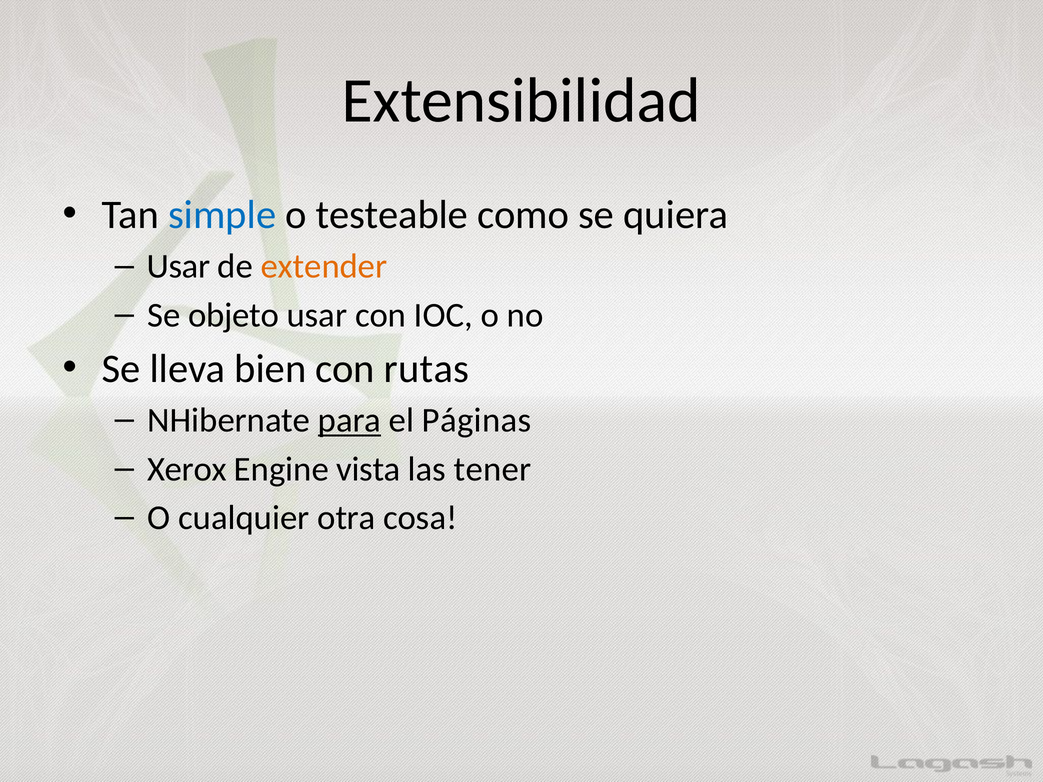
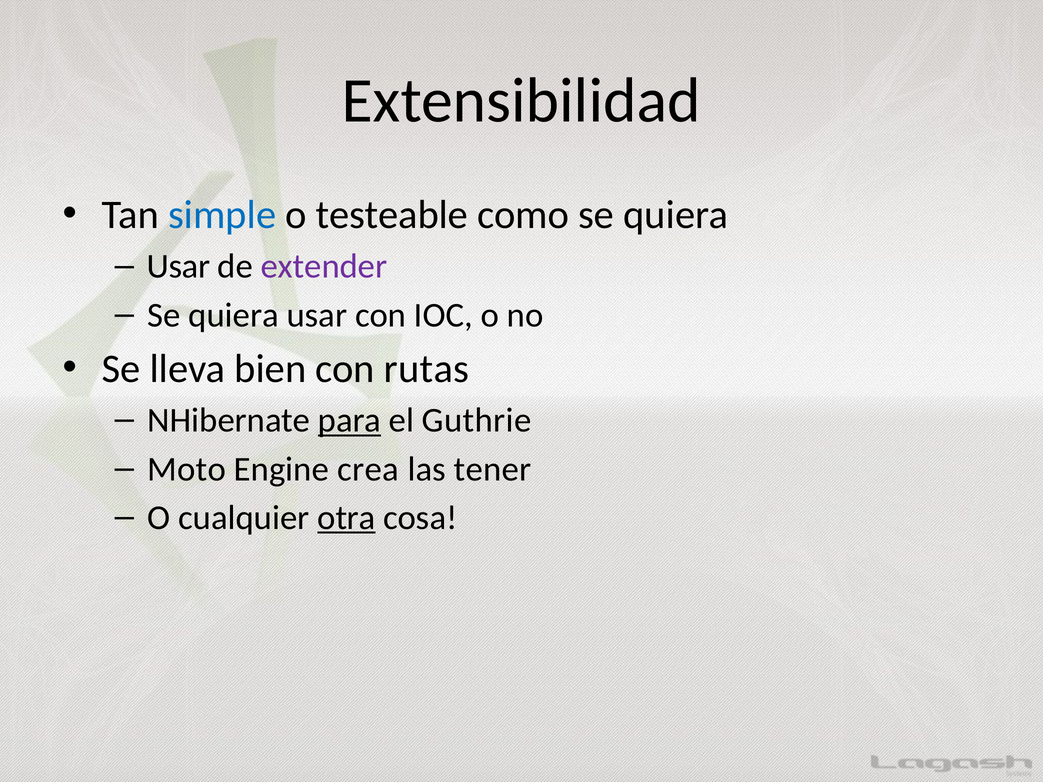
extender colour: orange -> purple (324, 267)
objeto: objeto -> quiera (234, 315)
Páginas: Páginas -> Guthrie (477, 421)
Xerox: Xerox -> Moto (187, 469)
vista: vista -> crea (368, 469)
otra underline: none -> present (346, 518)
